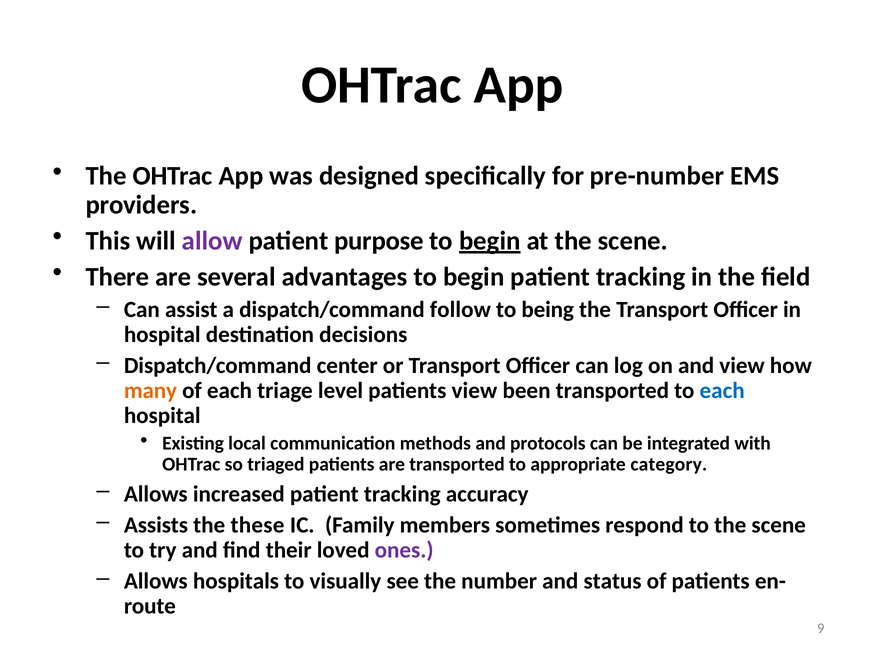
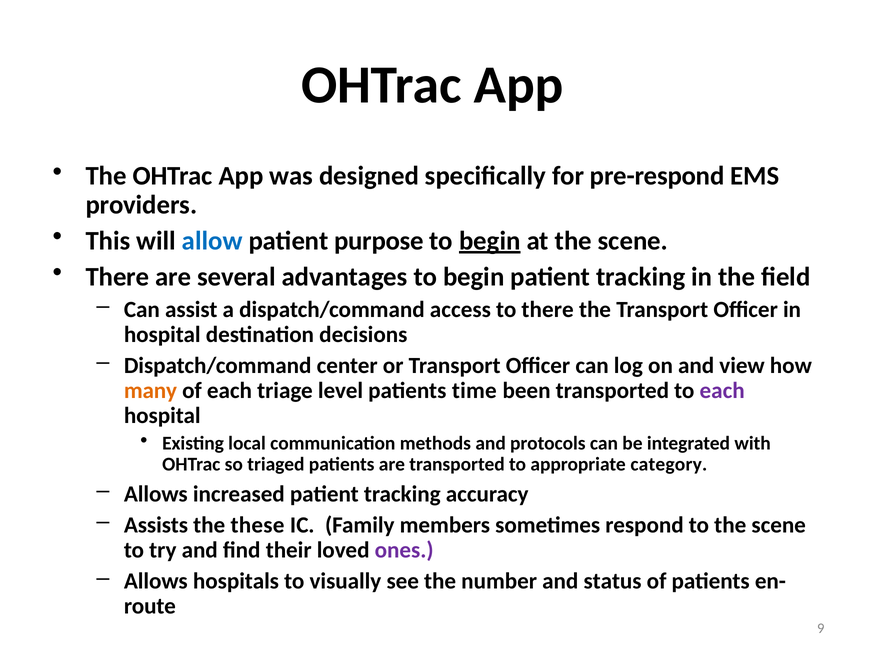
pre-number: pre-number -> pre-respond (657, 176)
allow colour: purple -> blue (212, 241)
follow: follow -> access (460, 309)
to being: being -> there (548, 309)
patients view: view -> time (474, 390)
each colour: blue -> purple (722, 390)
